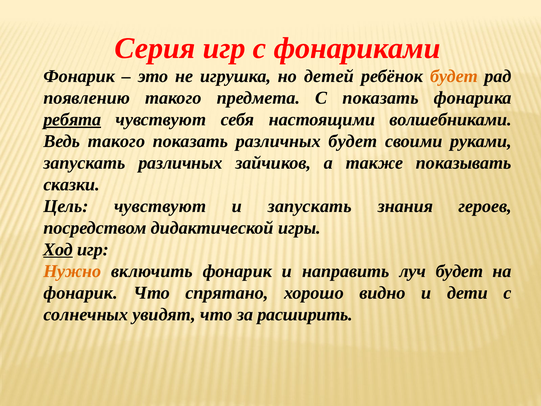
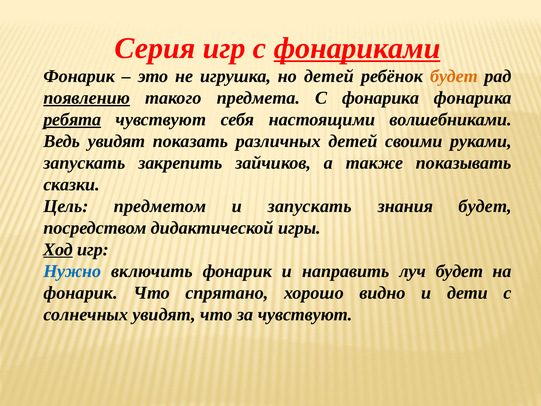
фонариками underline: none -> present (357, 48)
появлению underline: none -> present (87, 98)
С показать: показать -> фонарика (381, 98)
Ведь такого: такого -> увидят (117, 141)
различных будет: будет -> детей (353, 141)
запускать различных: различных -> закрепить (180, 163)
Цель чувствуют: чувствуют -> предметом (160, 206)
знания героев: героев -> будет (485, 206)
Нужно colour: orange -> blue (72, 271)
за расширить: расширить -> чувствуют (305, 314)
